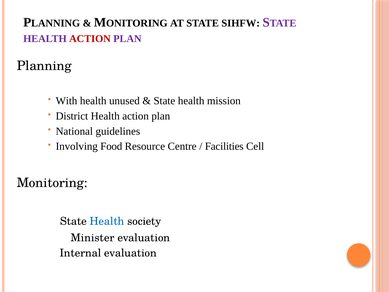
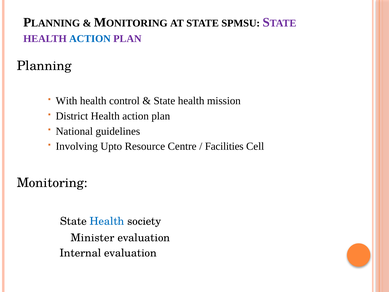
SIHFW: SIHFW -> SPMSU (241, 23)
ACTION colour: red -> blue (90, 39)
unused: unused -> control (124, 101)
Food: Food -> Upto (111, 146)
